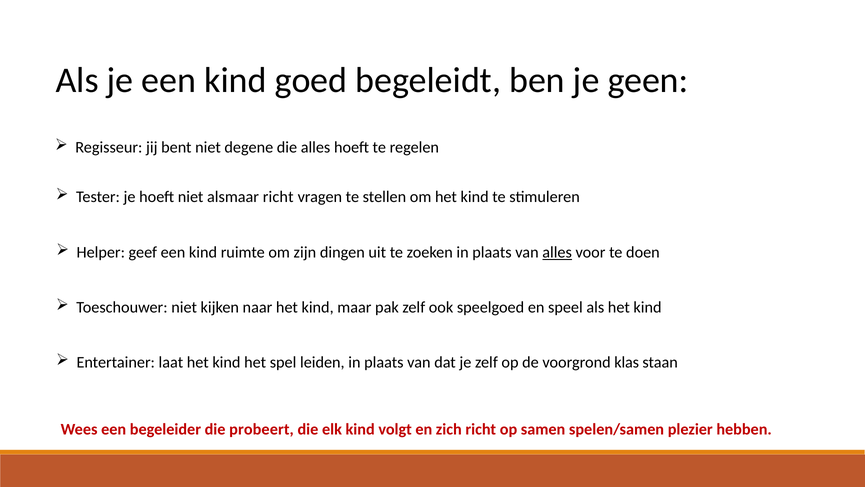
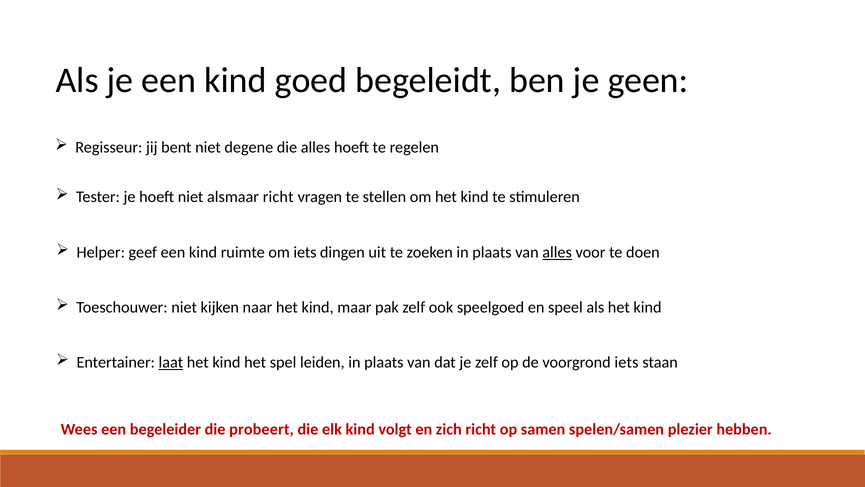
om zijn: zijn -> iets (305, 252)
laat underline: none -> present (171, 362)
voorgrond klas: klas -> iets (626, 362)
